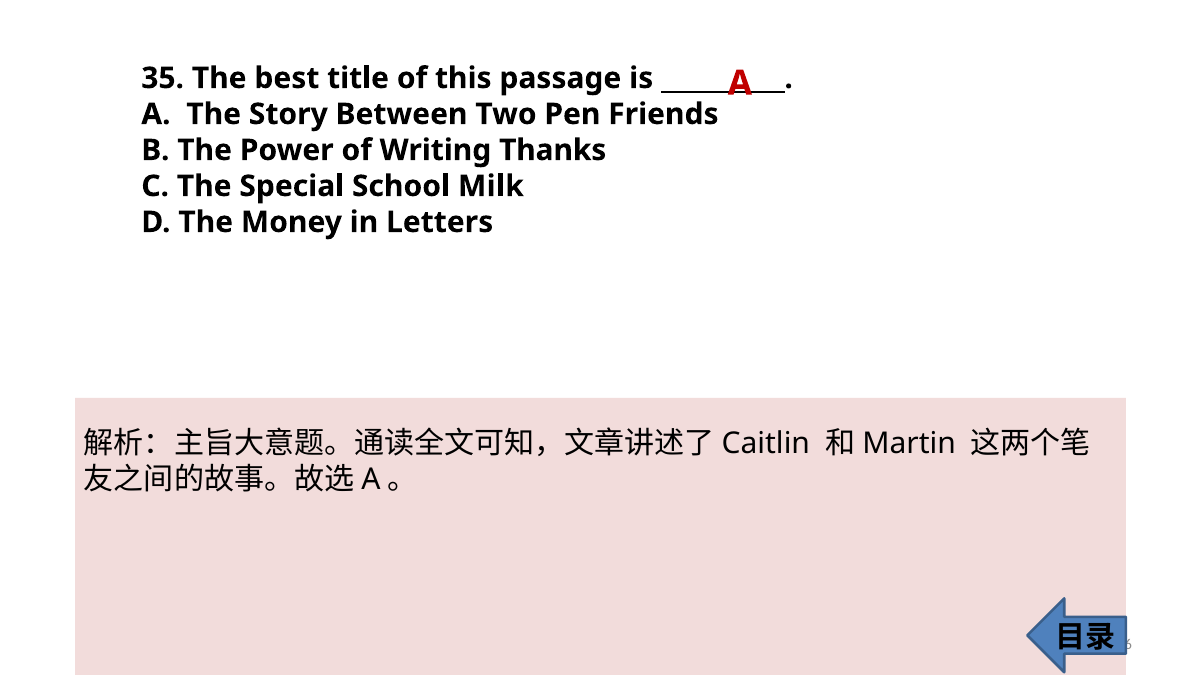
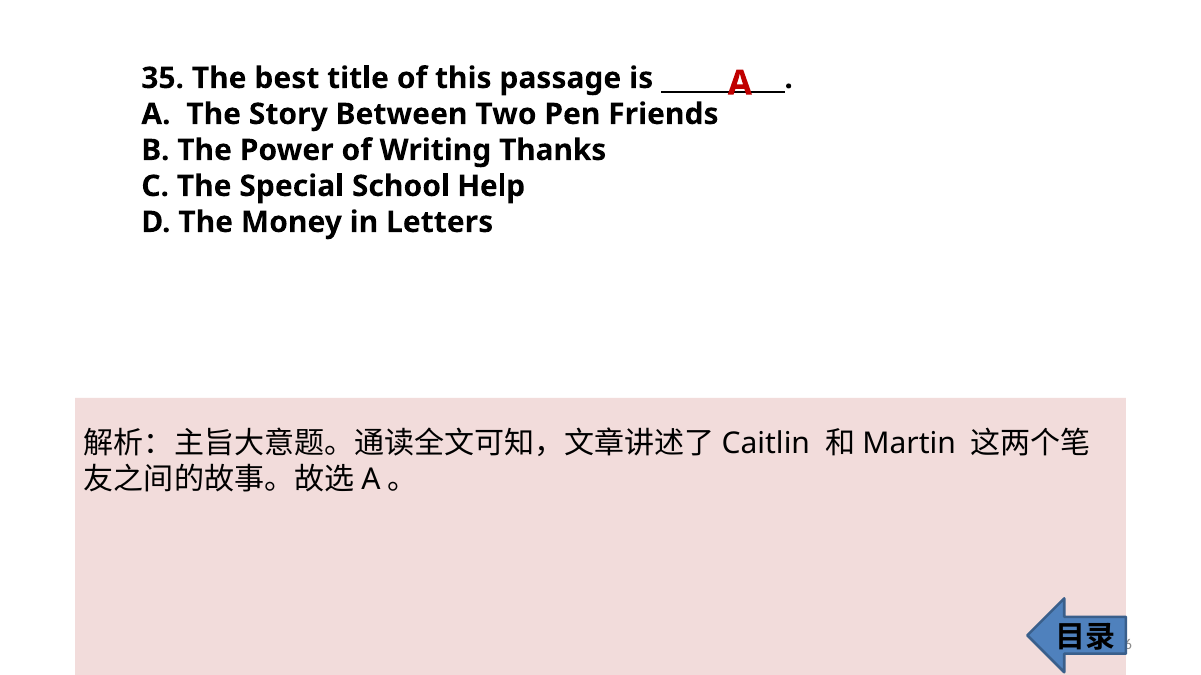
Milk: Milk -> Help (491, 186)
